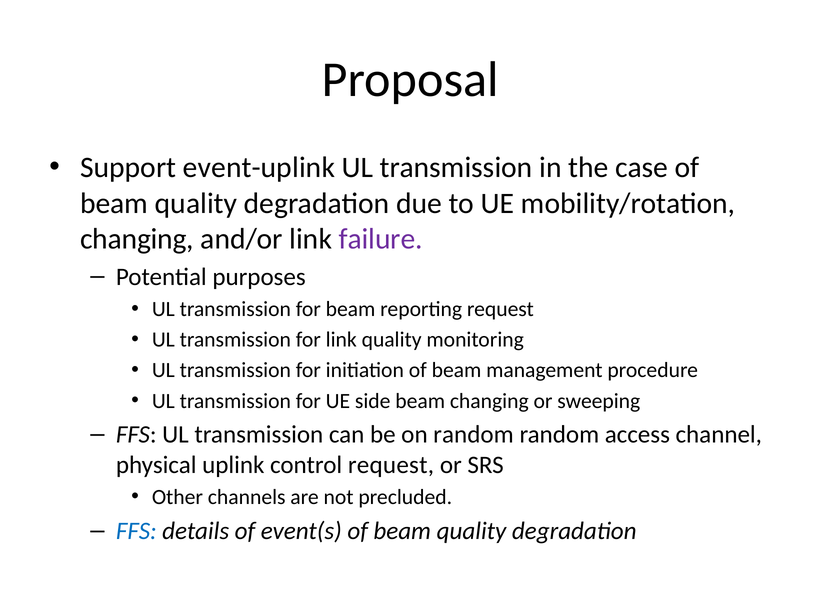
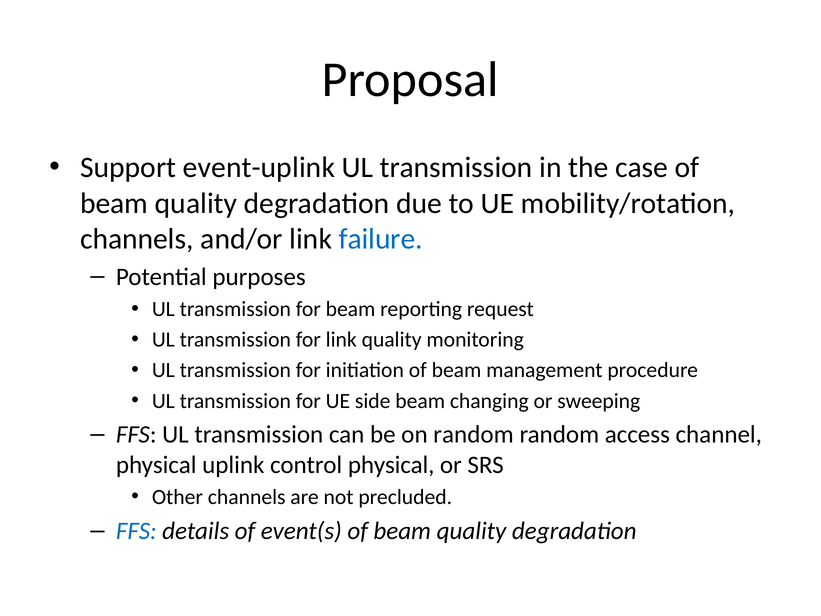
changing: changing -> channels (137, 239)
failure colour: purple -> blue (381, 239)
control request: request -> physical (391, 465)
